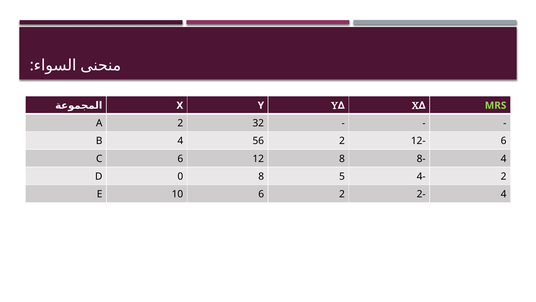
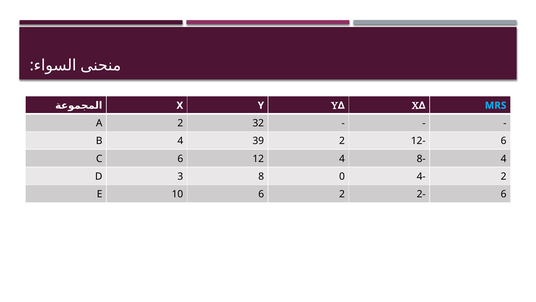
MRS colour: light green -> light blue (496, 105)
56: 56 -> 39 (258, 141)
12 8: 8 -> 4 (342, 158)
0: 0 -> 3 (180, 176)
5: 5 -> 0 (342, 176)
2 4: 4 -> 6 (504, 194)
